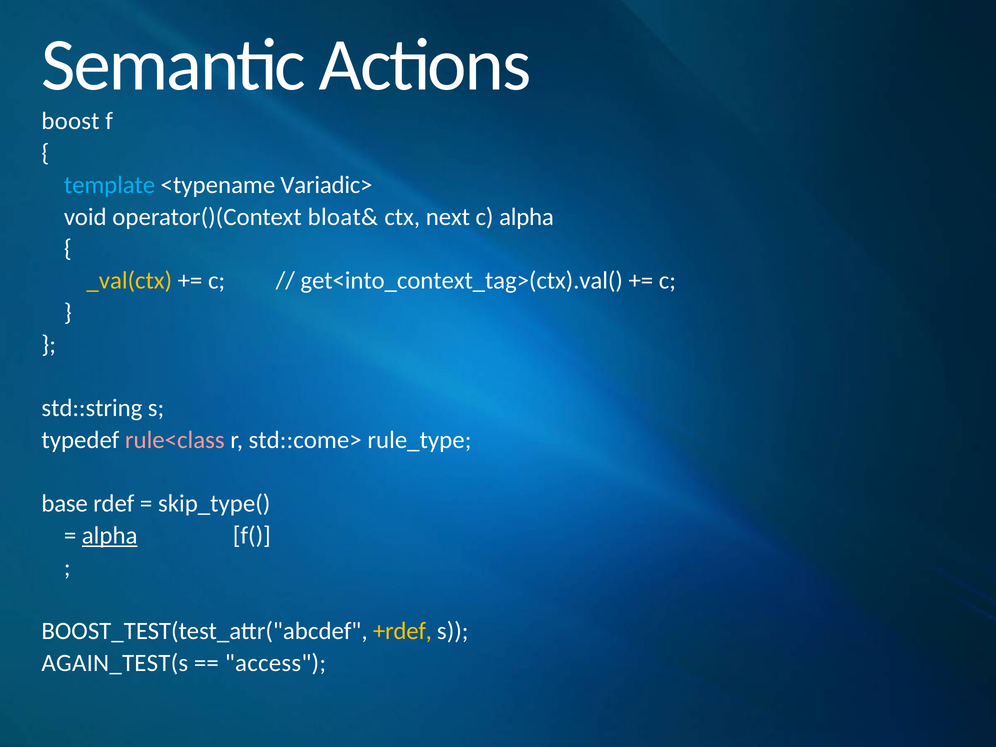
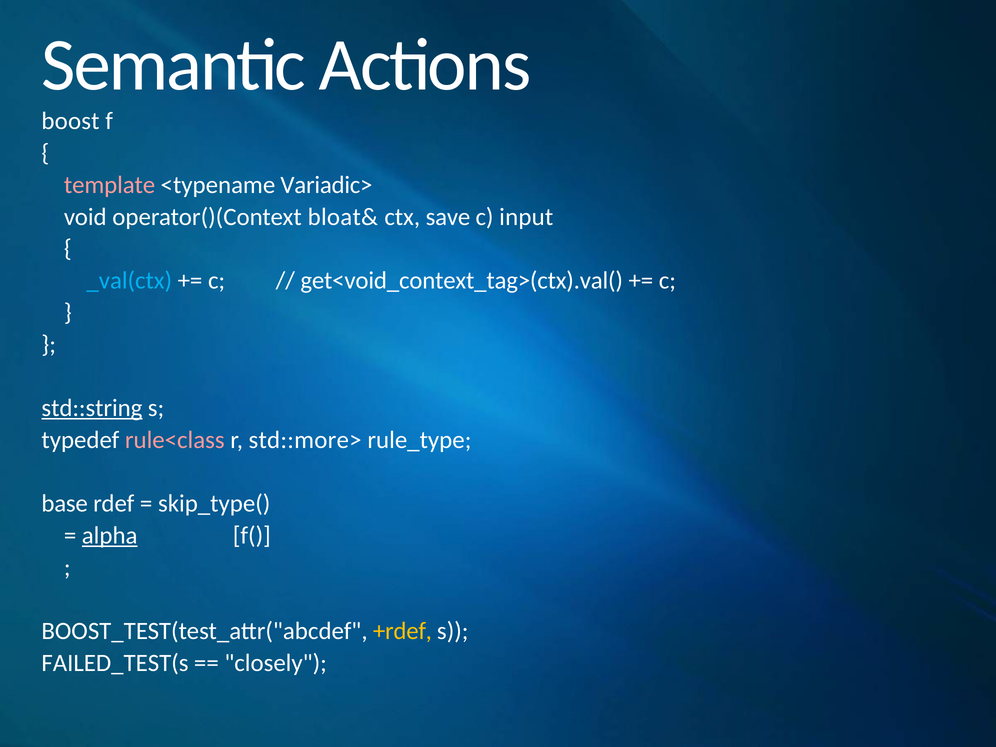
template colour: light blue -> pink (110, 185)
next: next -> save (448, 217)
c alpha: alpha -> input (526, 217)
_val(ctx colour: yellow -> light blue (129, 281)
get<into_context_tag>(ctx).val(: get<into_context_tag>(ctx).val( -> get<void_context_tag>(ctx).val( (462, 281)
std::string underline: none -> present (92, 408)
std::come>: std::come> -> std::more> (305, 440)
AGAIN_TEST(s: AGAIN_TEST(s -> FAILED_TEST(s (115, 663)
access: access -> closely (276, 663)
